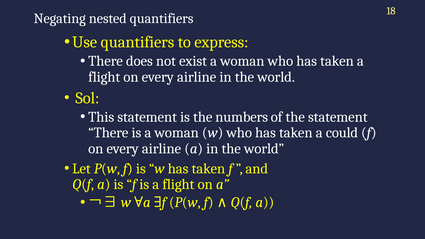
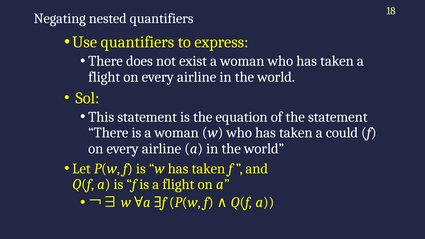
numbers: numbers -> equation (242, 117)
